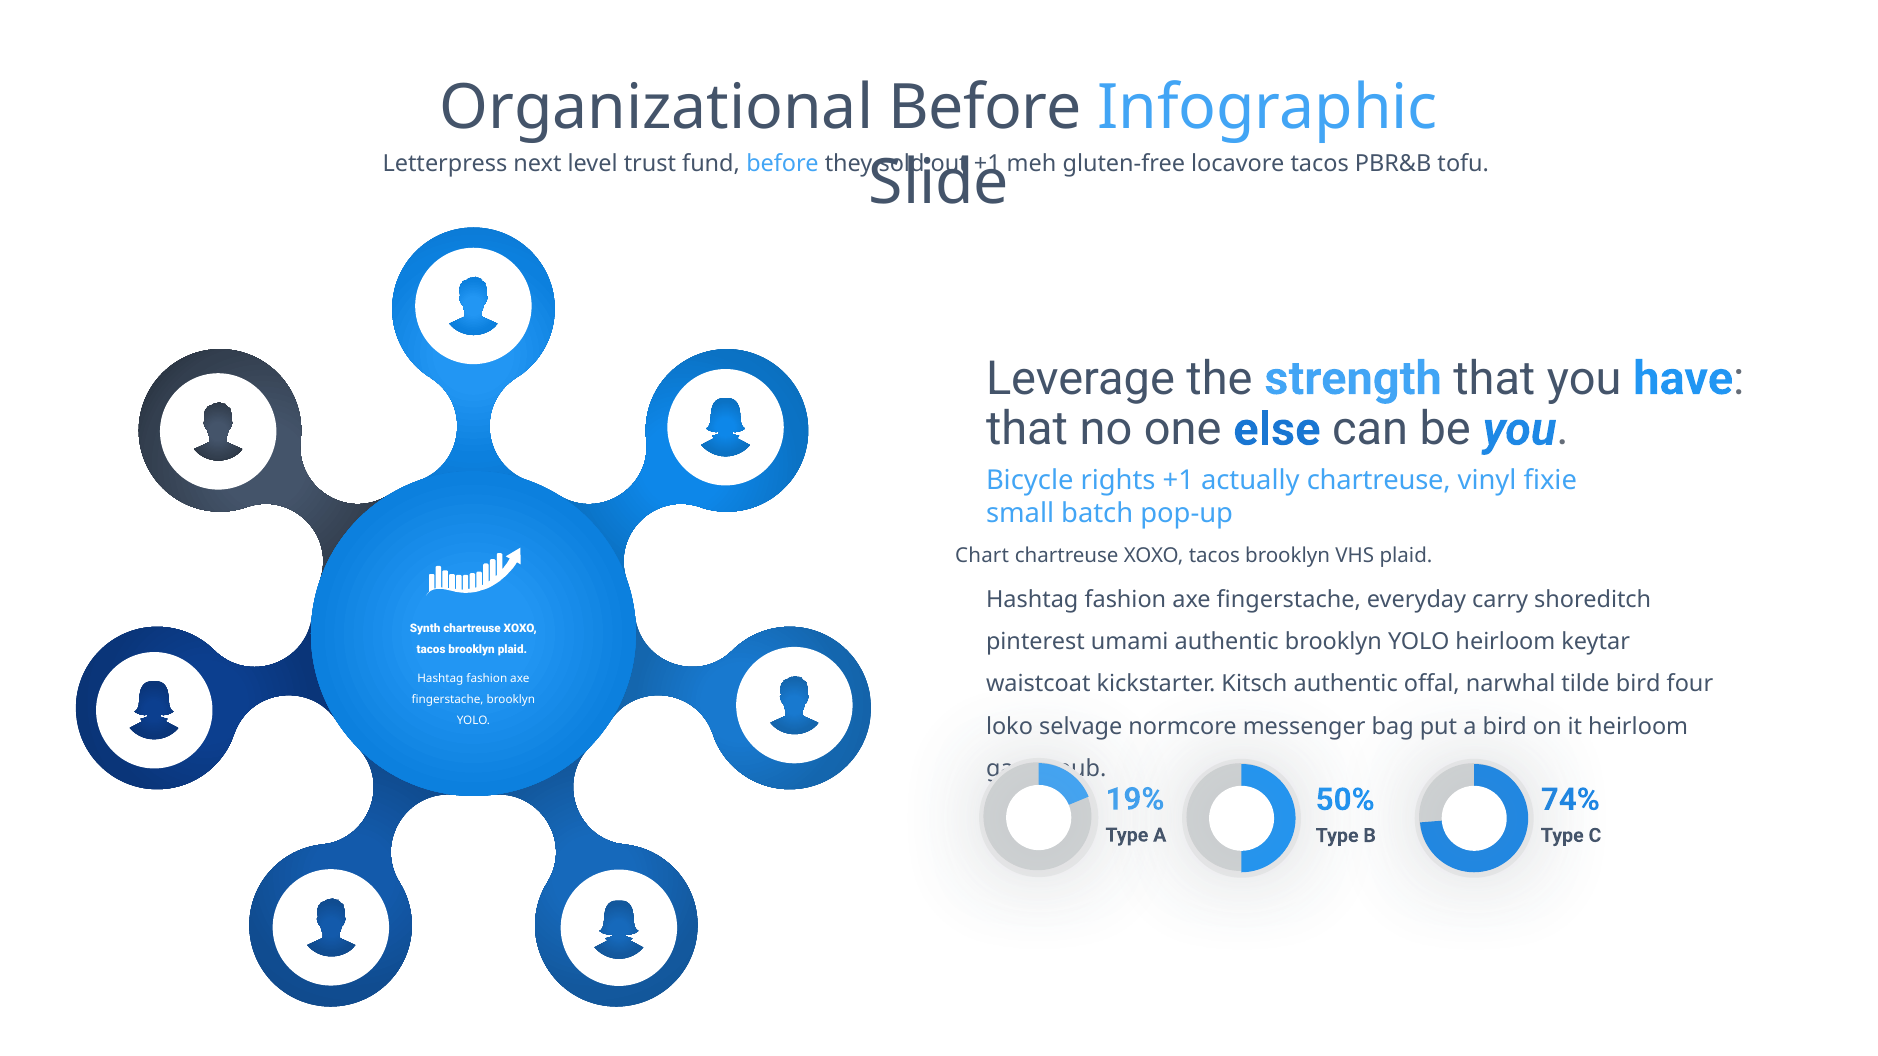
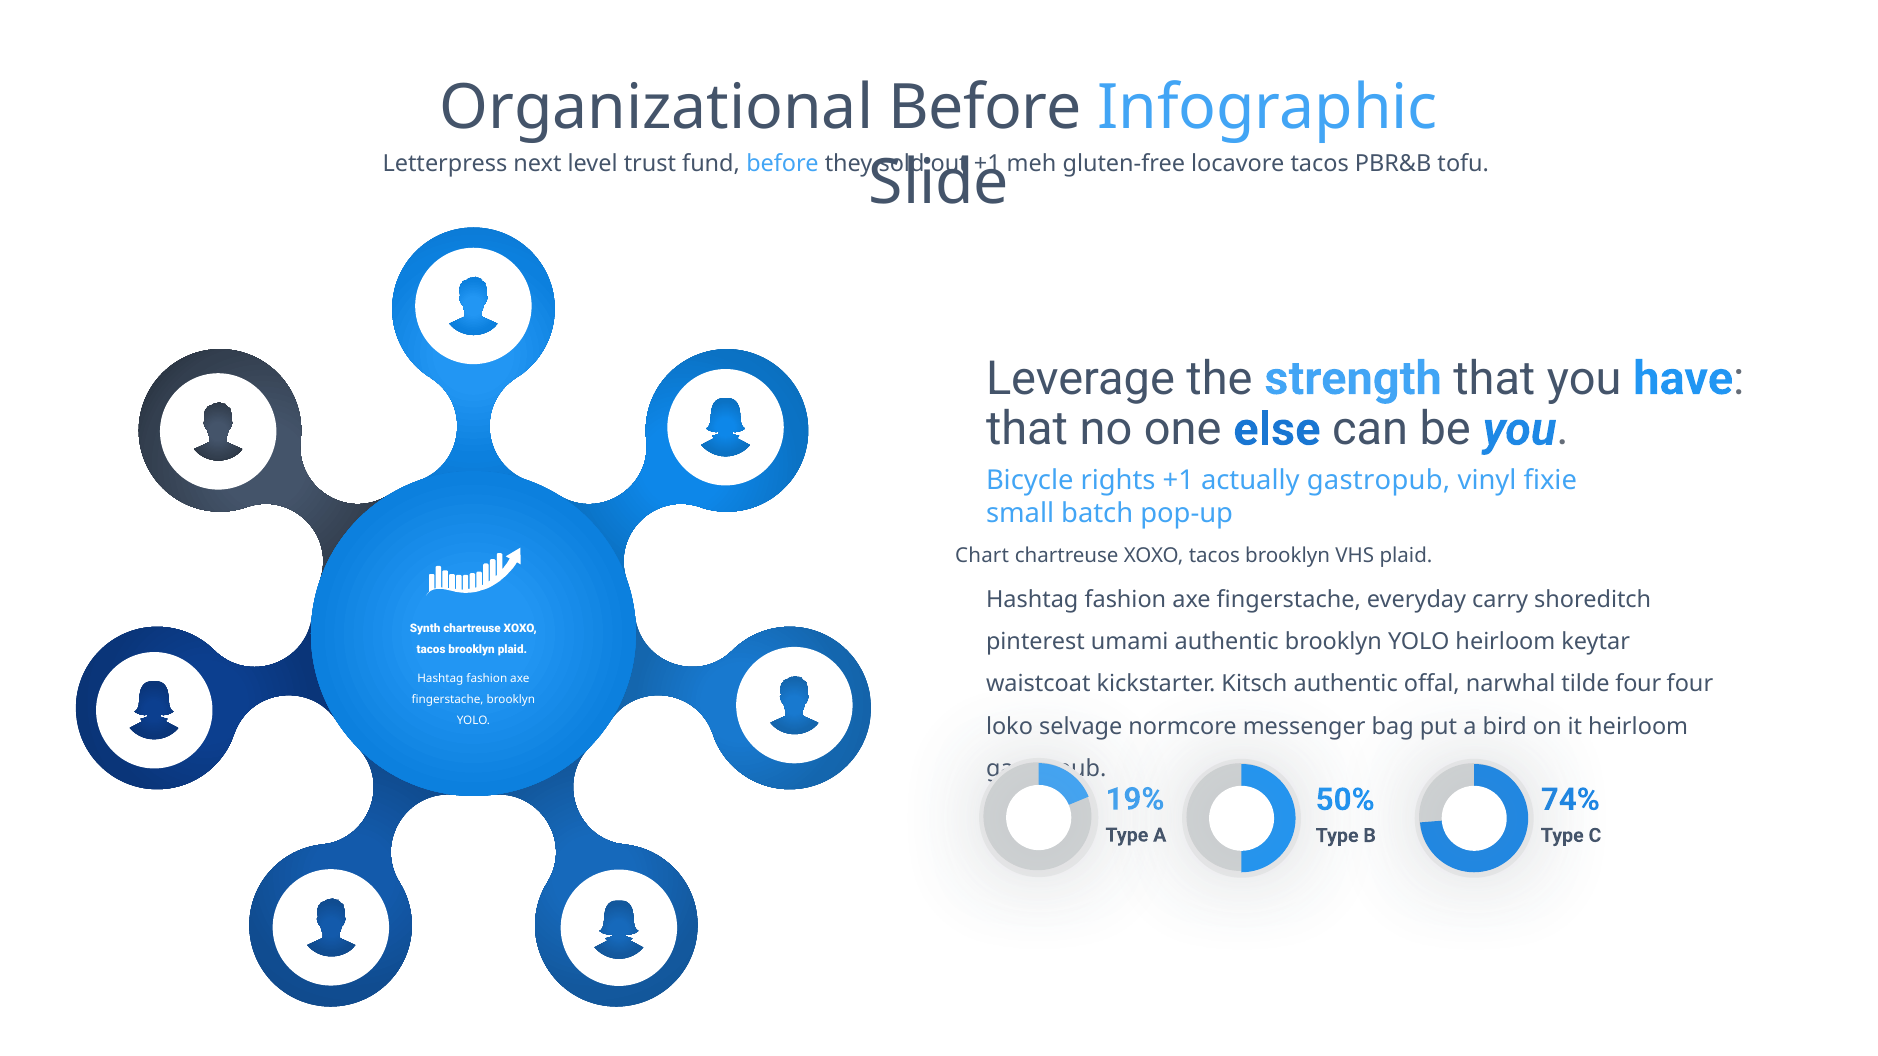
actually chartreuse: chartreuse -> gastropub (1379, 480)
bird: bird -> four (1638, 684)
